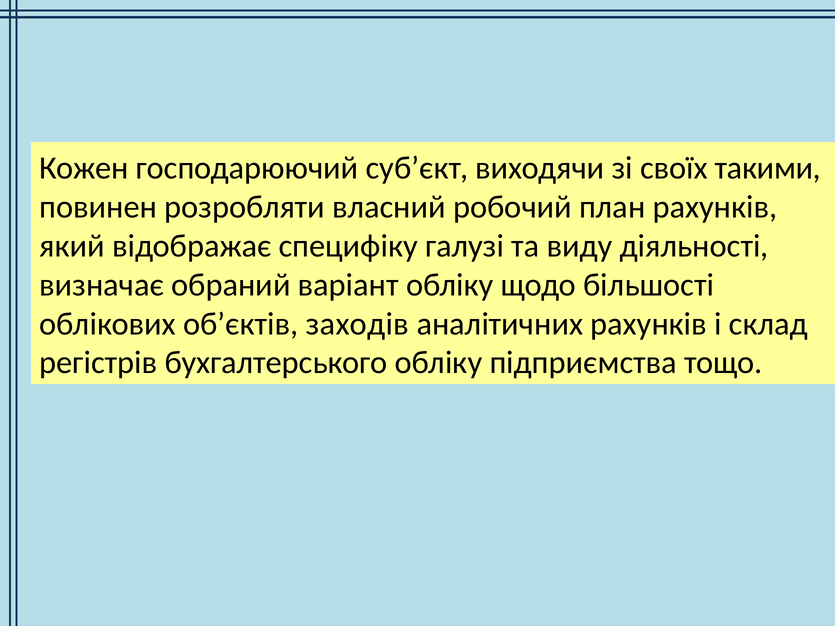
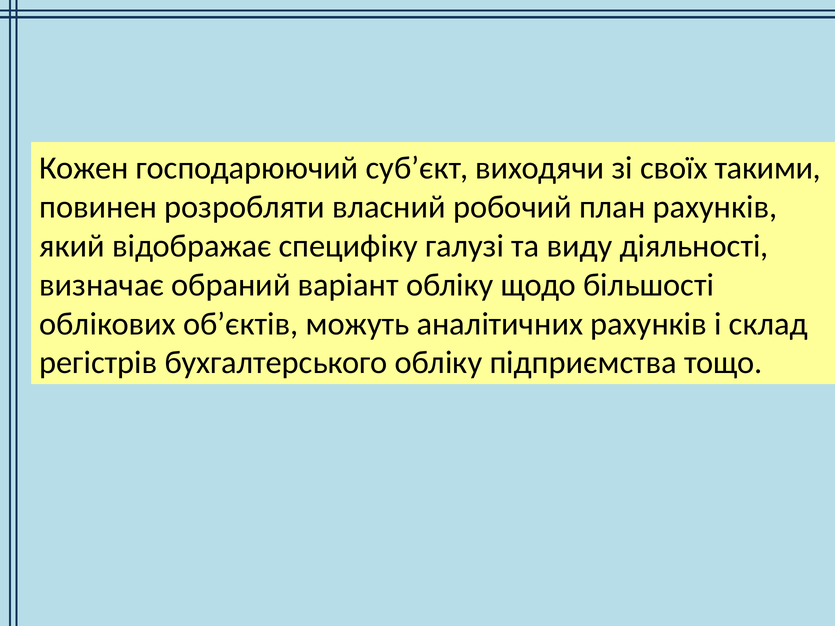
заходів: заходів -> можуть (358, 324)
